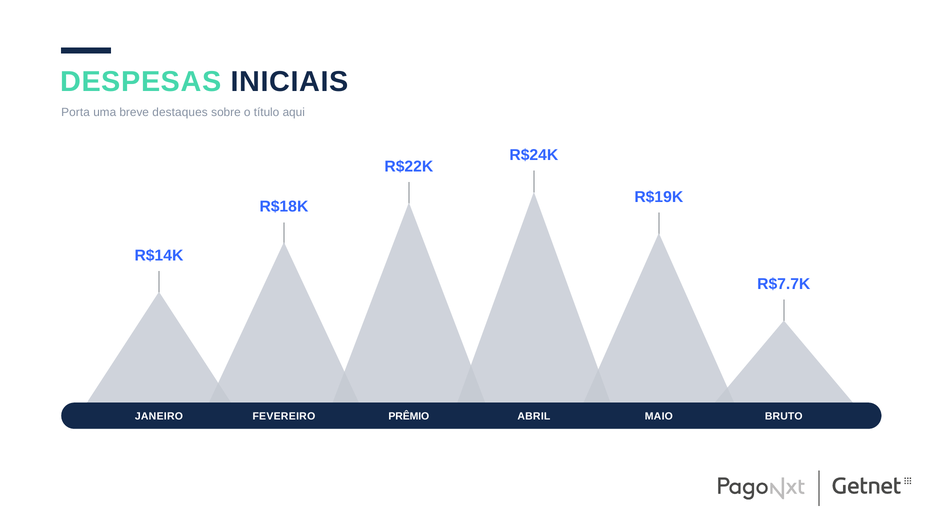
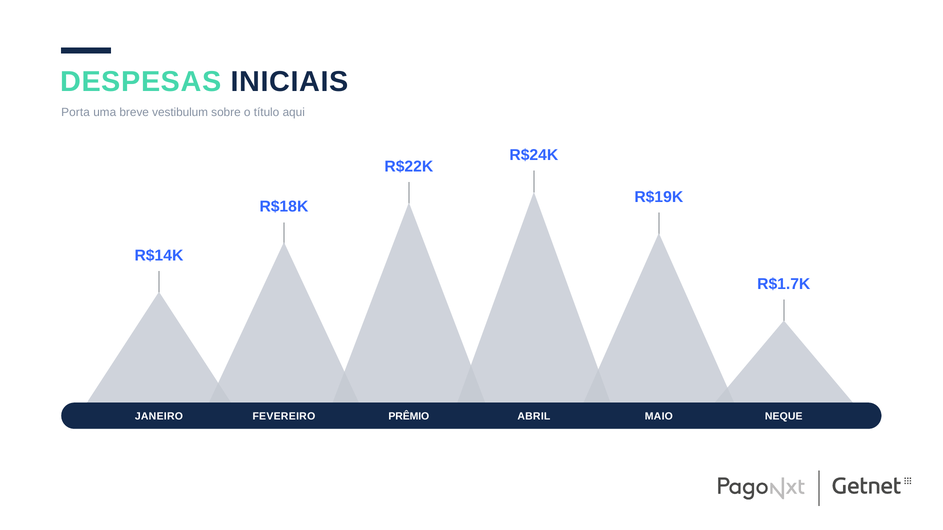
destaques: destaques -> vestibulum (180, 112)
R$7.7K: R$7.7K -> R$1.7K (784, 284)
BRUTO: BRUTO -> NEQUE (784, 417)
